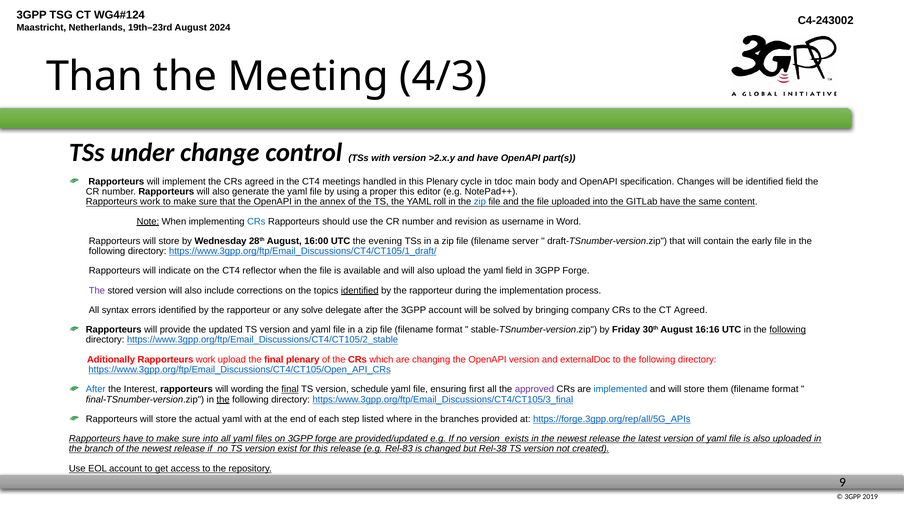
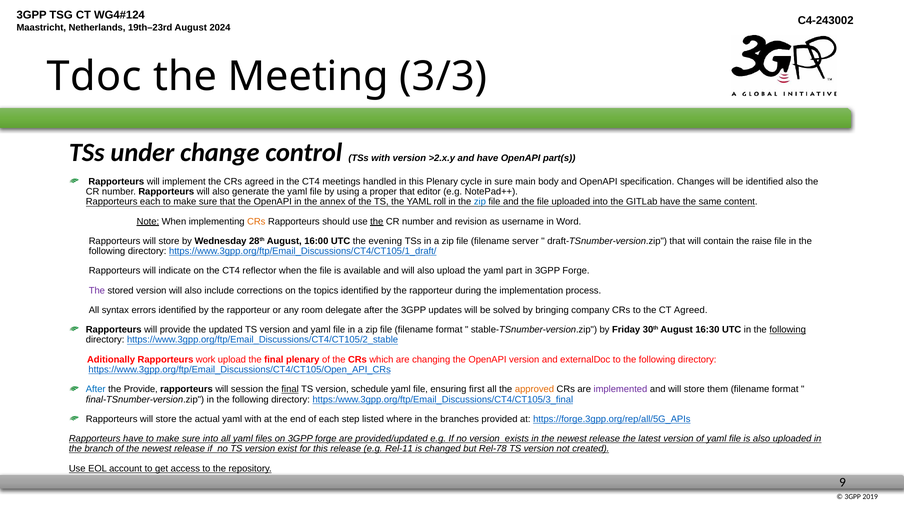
Than: Than -> Tdoc (94, 77)
4/3: 4/3 -> 3/3 (443, 77)
in tdoc: tdoc -> sure (504, 182)
identified field: field -> also (794, 182)
proper this: this -> that (407, 192)
work: work -> each (150, 202)
CRs colour: blue -> orange (256, 222)
the underline: none -> present (377, 222)
early: early -> raise (762, 241)
yaml field: field -> part (514, 271)
identified underline: present -> none (360, 291)
solve: solve -> room (312, 310)
3GPP account: account -> updates (445, 310)
16:16: 16:16 -> 16:30 (707, 330)
the Interest: Interest -> Provide (141, 390)
wording: wording -> session (247, 390)
approved colour: purple -> orange (534, 390)
implemented colour: blue -> purple (620, 390)
the underline: present -> none (223, 400)
Rel-83: Rel-83 -> Rel-11 (399, 449)
Rel-38: Rel-38 -> Rel-78 (493, 449)
